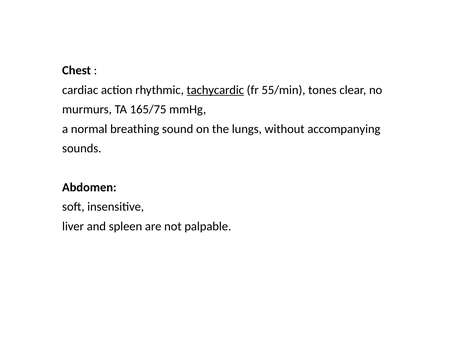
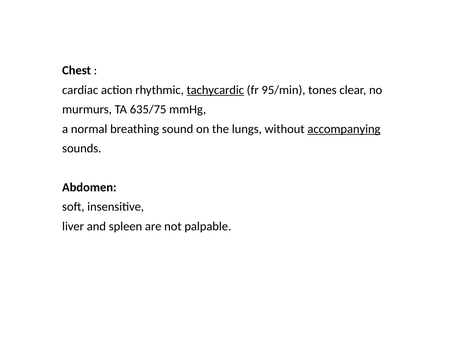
55/min: 55/min -> 95/min (283, 90)
165/75: 165/75 -> 635/75 (148, 110)
accompanying underline: none -> present (344, 129)
